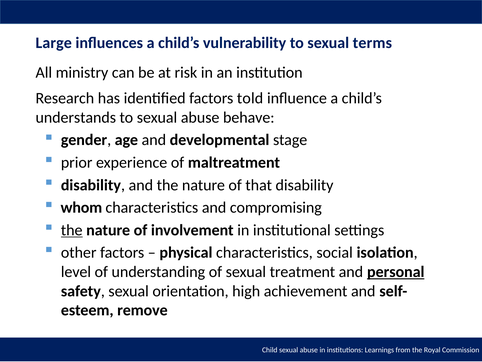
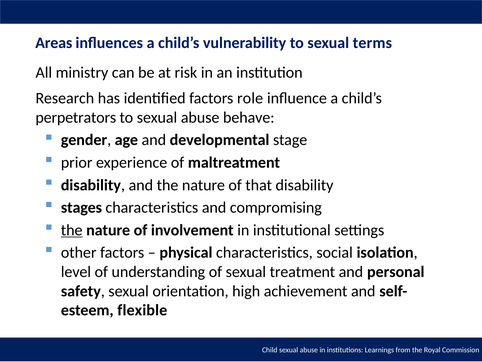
Large: Large -> Areas (54, 43)
told: told -> role (250, 98)
understands: understands -> perpetrators (76, 117)
whom: whom -> stages (81, 207)
personal underline: present -> none (396, 272)
remove: remove -> flexible (142, 310)
